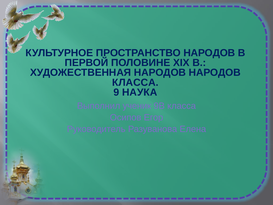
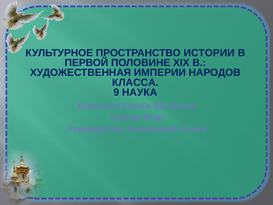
ПРОСТРАНСТВО НАРОДОВ: НАРОДОВ -> ИСТОРИИ (209, 53)
ХУДОЖЕСТВЕННАЯ НАРОДОВ: НАРОДОВ -> ИМПЕРИИ (160, 72)
